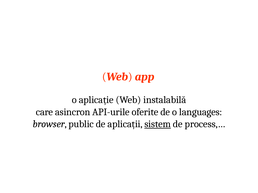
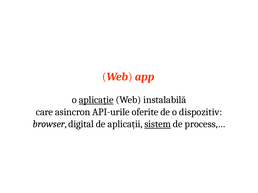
aplicație underline: none -> present (96, 100)
languages: languages -> dispozitiv (201, 112)
public: public -> digital (81, 124)
